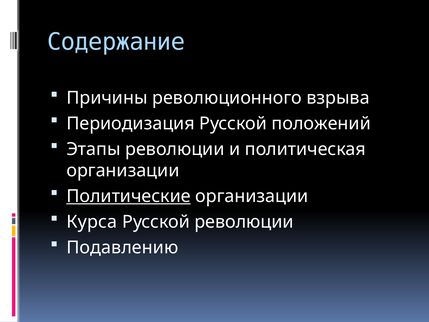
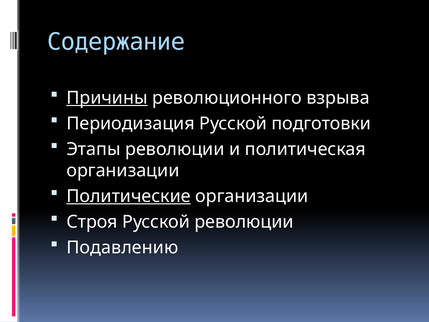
Причины underline: none -> present (107, 98)
положений: положений -> подготовки (321, 123)
Курса: Курса -> Строя (92, 222)
